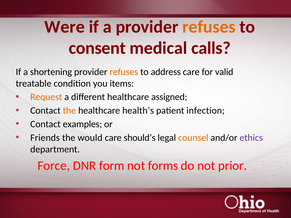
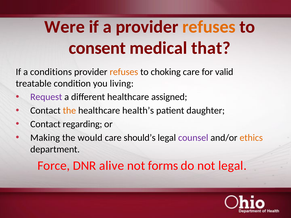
calls: calls -> that (211, 48)
shortening: shortening -> conditions (51, 72)
address: address -> choking (166, 72)
items: items -> living (122, 84)
Request colour: orange -> purple (46, 97)
infection: infection -> daughter (206, 111)
examples: examples -> regarding (82, 124)
Friends: Friends -> Making (45, 138)
counsel colour: orange -> purple (193, 138)
ethics colour: purple -> orange (251, 138)
form: form -> alive (112, 166)
not prior: prior -> legal (232, 166)
